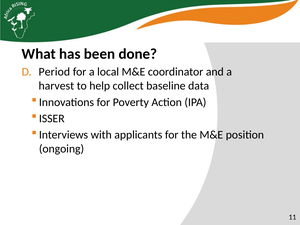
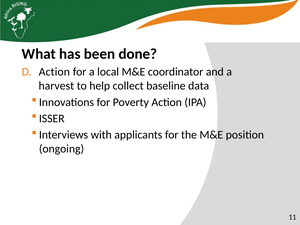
Period: Period -> Action (54, 72)
